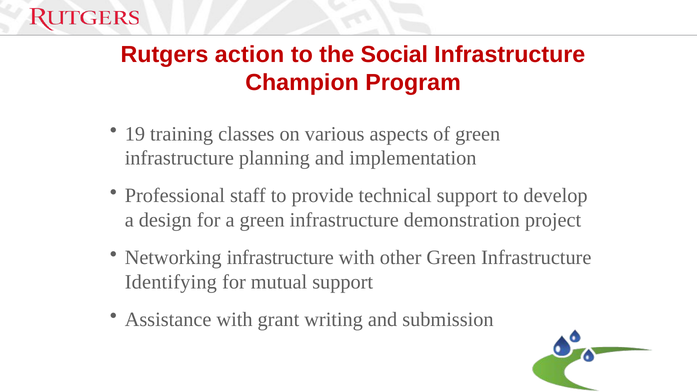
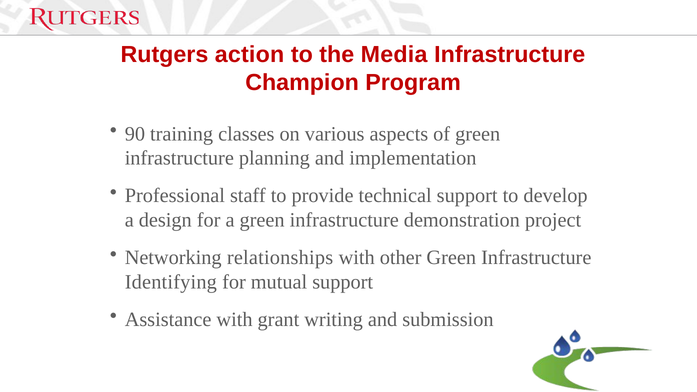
Social: Social -> Media (394, 55)
19: 19 -> 90 (135, 134)
Networking infrastructure: infrastructure -> relationships (280, 258)
